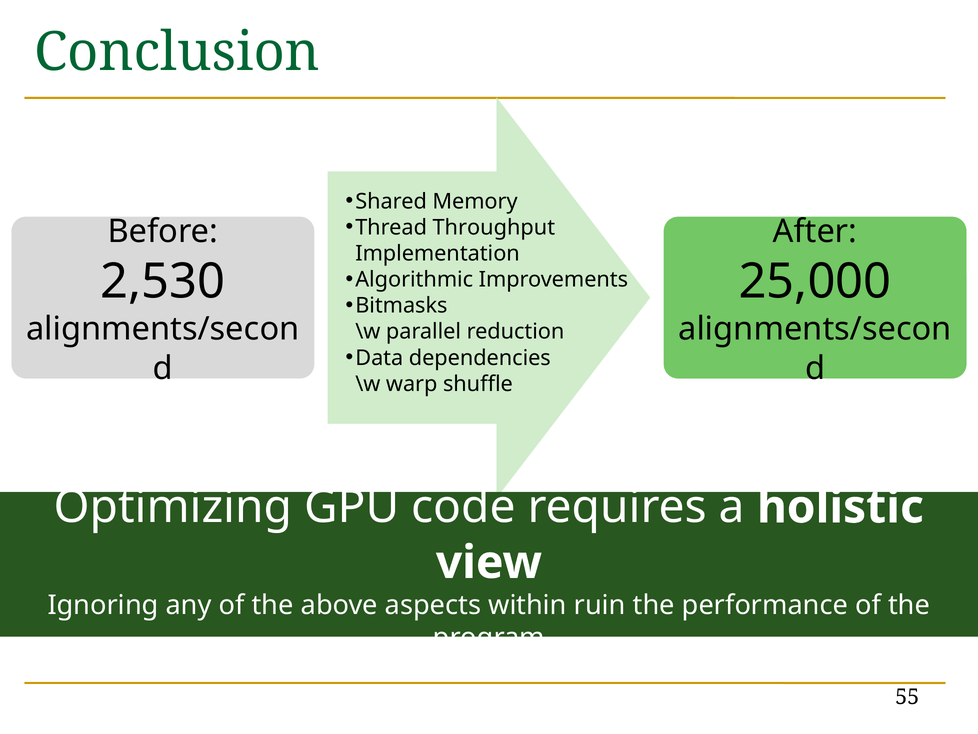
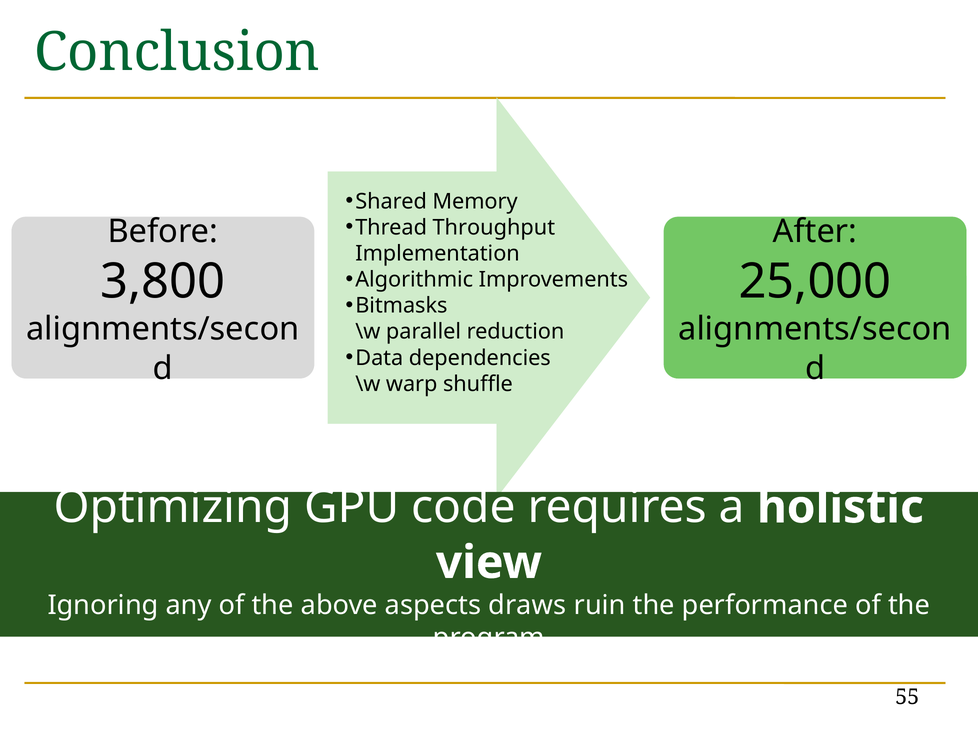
2,530: 2,530 -> 3,800 (163, 281)
within: within -> draws (527, 605)
